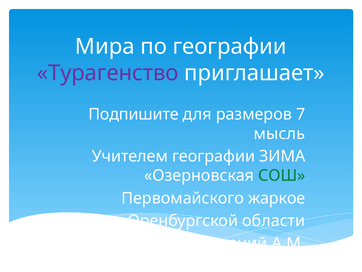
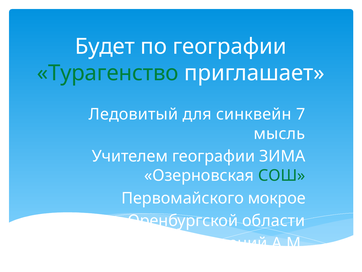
Мира: Мира -> Будет (105, 46)
Турагенство colour: purple -> green (108, 73)
Подпишите: Подпишите -> Ледовитый (133, 114)
размеров: размеров -> синквейн (254, 114)
жаркое: жаркое -> мокрое (277, 198)
